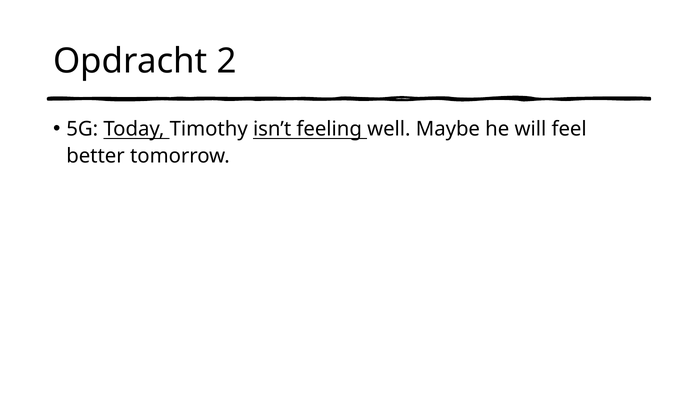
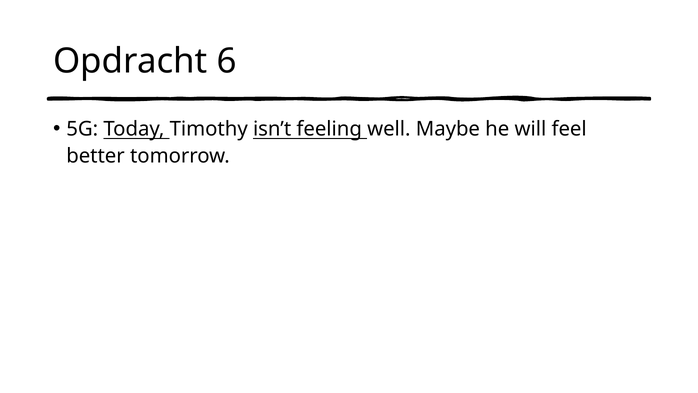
2: 2 -> 6 (227, 61)
